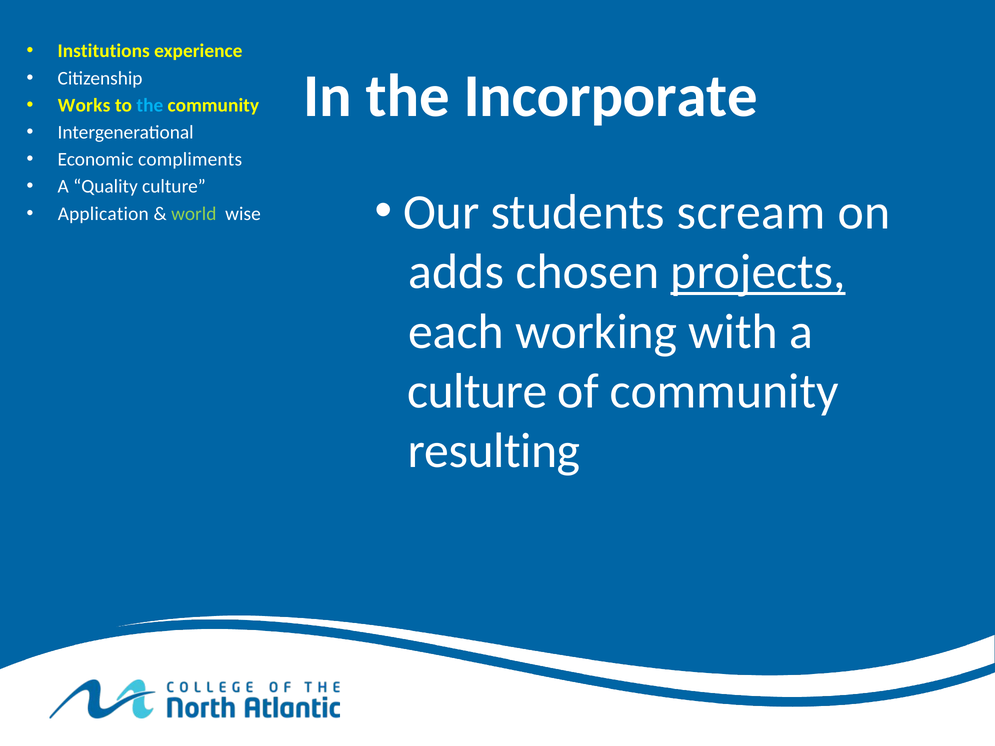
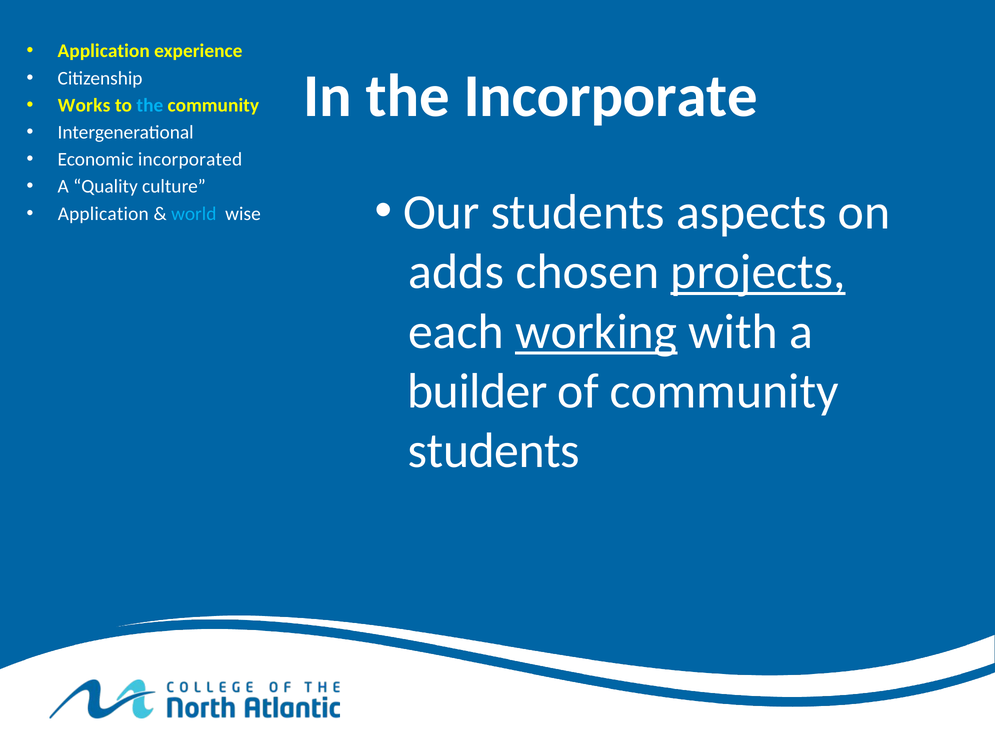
Institutions: Institutions -> Application (104, 51)
compliments: compliments -> incorporated (190, 160)
world colour: light green -> light blue (194, 214)
scream: scream -> aspects (751, 212)
working underline: none -> present (596, 332)
culture: culture -> builder (477, 391)
resulting: resulting -> students (494, 451)
